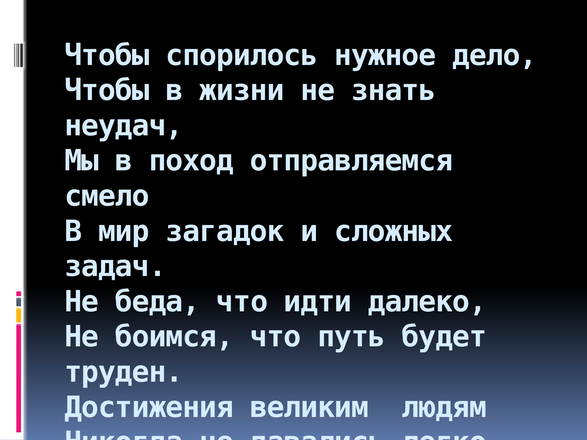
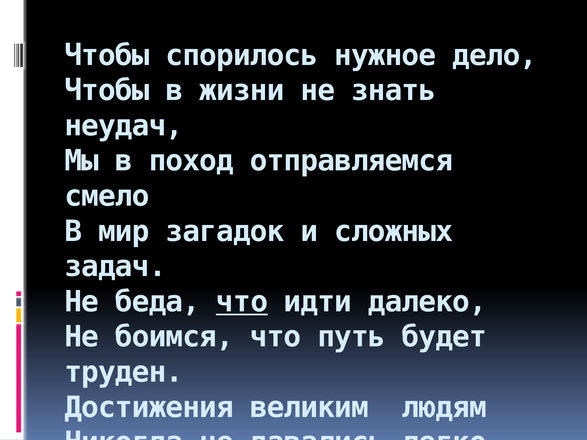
что underline: none -> present (242, 302)
